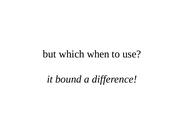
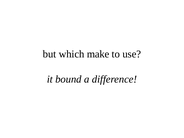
when: when -> make (98, 54)
